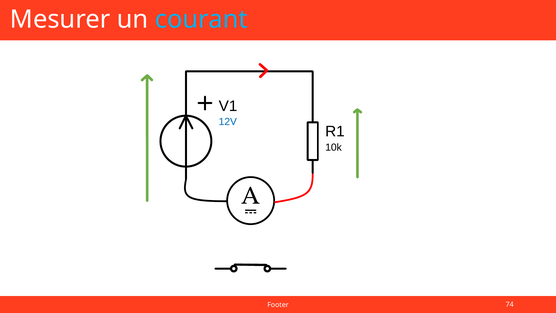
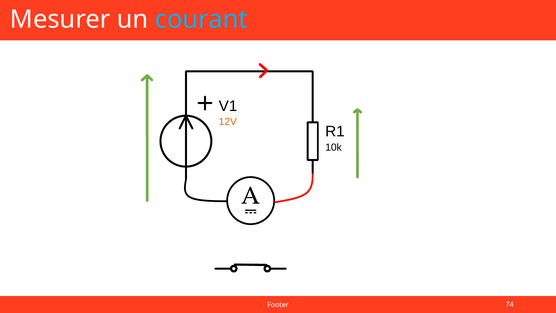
12V colour: blue -> orange (228, 122)
